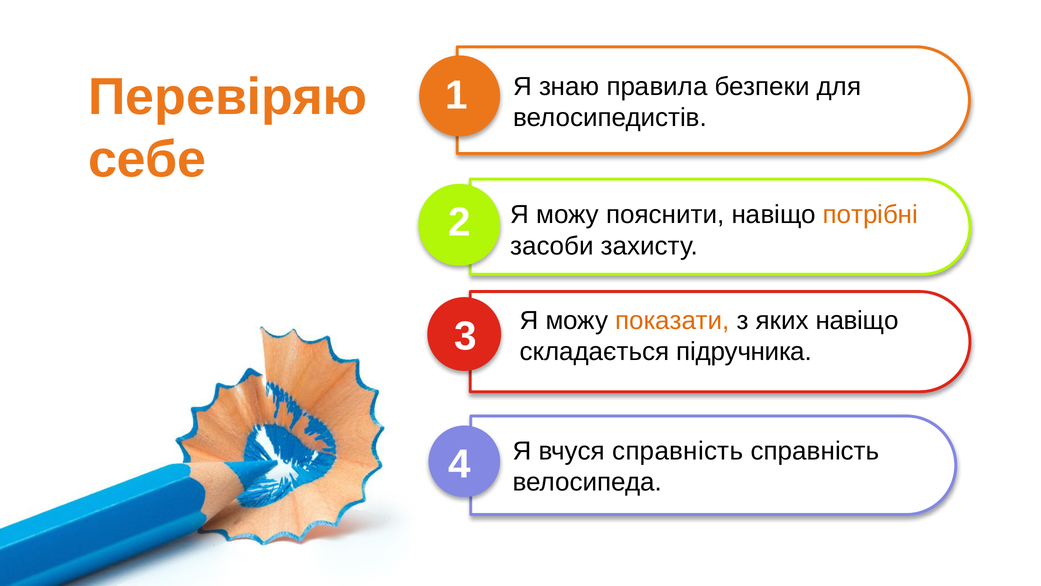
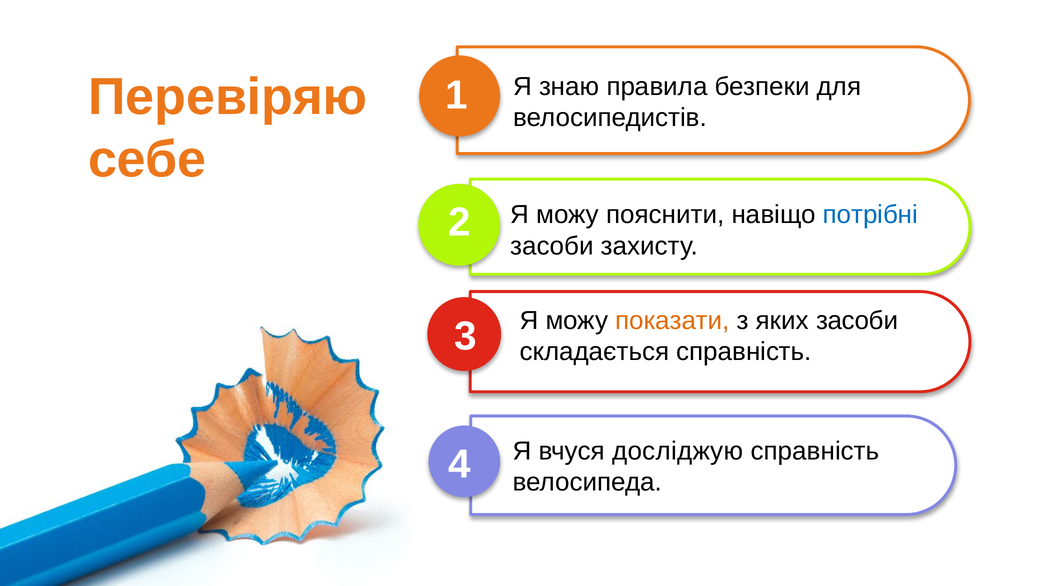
потрібні colour: orange -> blue (870, 215)
яких навіщо: навіщо -> засоби (857, 320)
складається підручника: підручника -> справність (744, 352)
вчуся справність: справність -> досліджую (678, 451)
